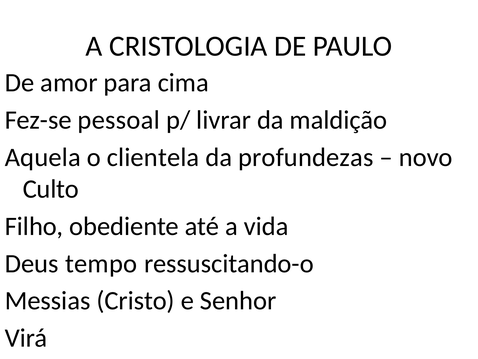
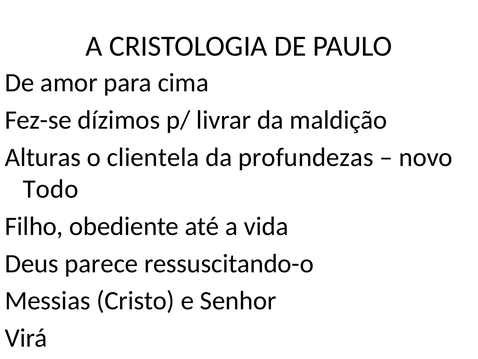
pessoal: pessoal -> dízimos (119, 120)
Aquela: Aquela -> Alturas (43, 157)
Culto: Culto -> Todo (51, 189)
tempo: tempo -> parece (101, 263)
